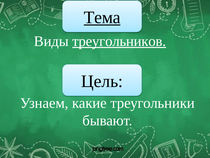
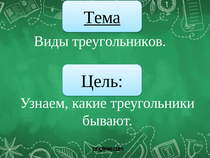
треугольников underline: present -> none (119, 41)
